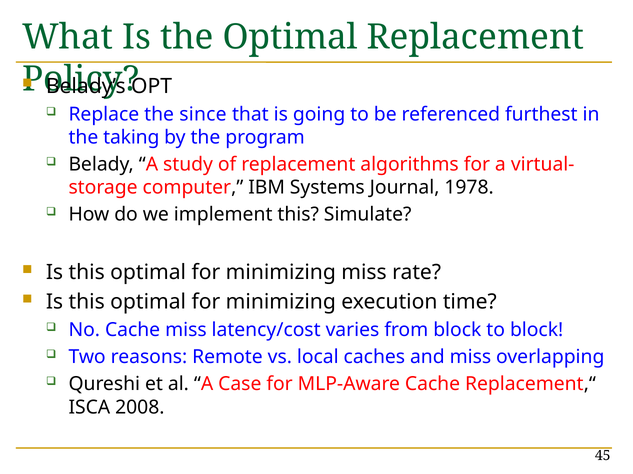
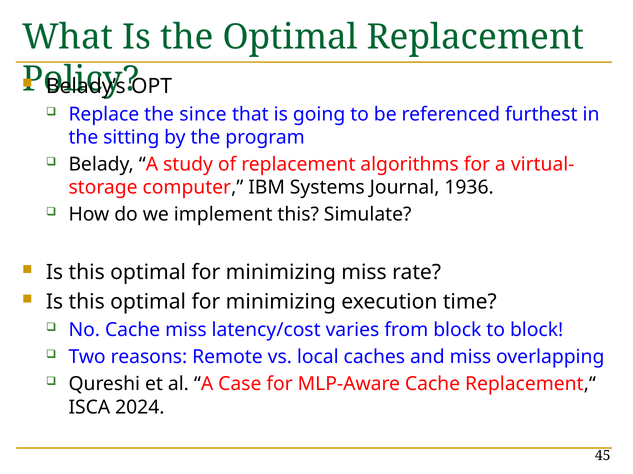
taking: taking -> sitting (131, 138)
1978: 1978 -> 1936 (469, 188)
2008: 2008 -> 2024 (140, 408)
